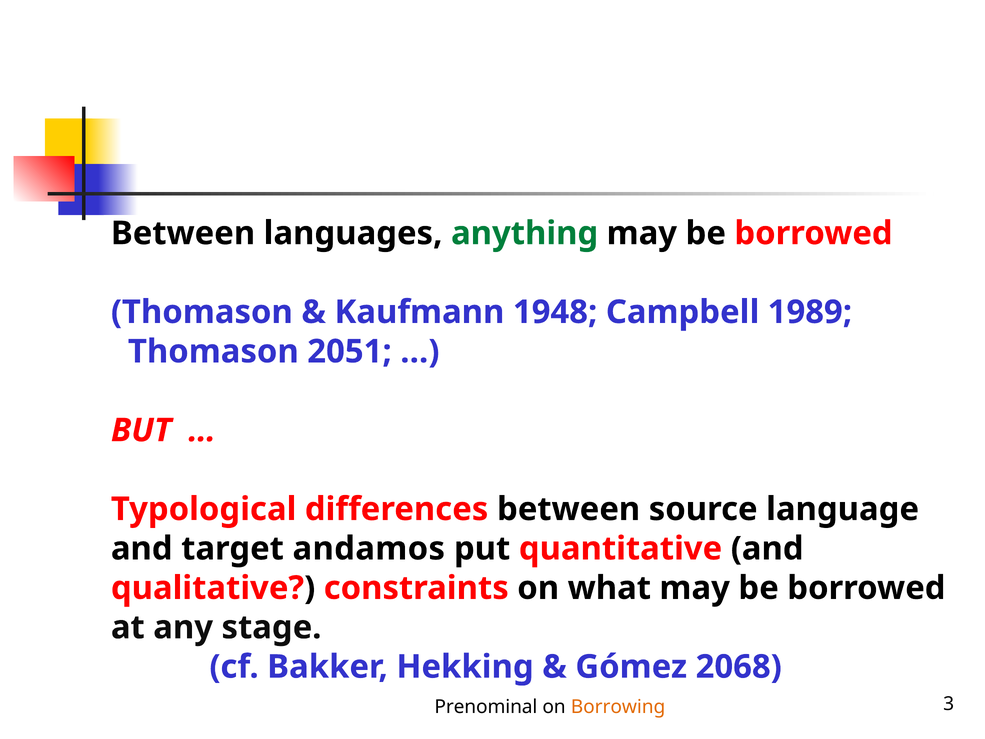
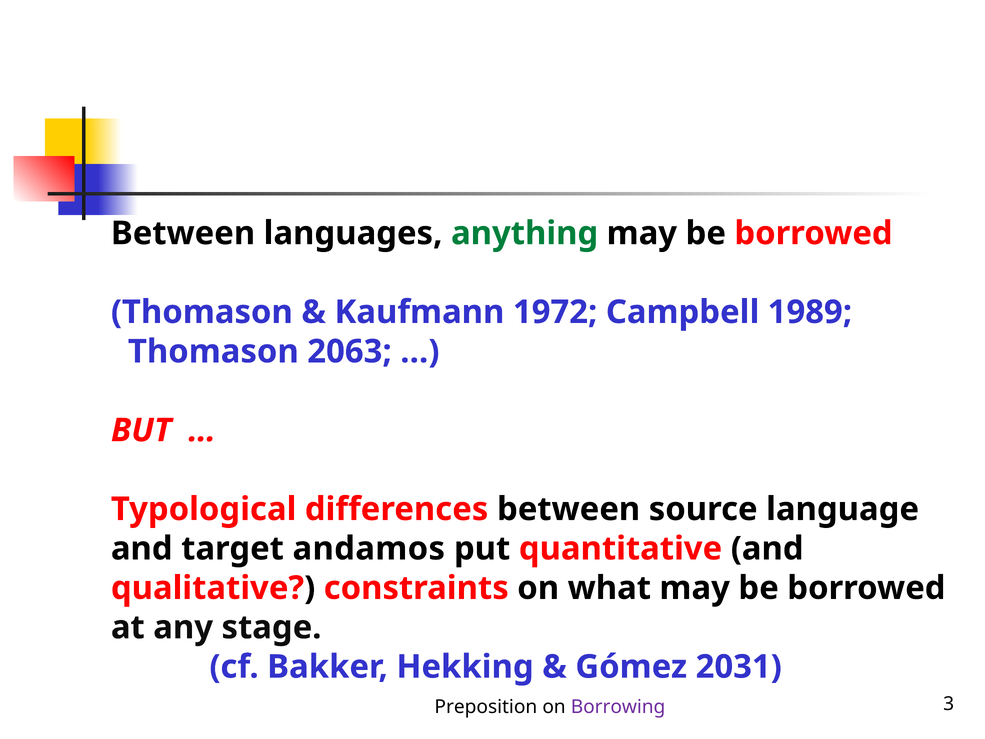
1948: 1948 -> 1972 (555, 312)
2051: 2051 -> 2063 (350, 351)
2068: 2068 -> 2031 (739, 667)
Prenominal: Prenominal -> Preposition (486, 707)
Borrowing colour: orange -> purple (618, 707)
